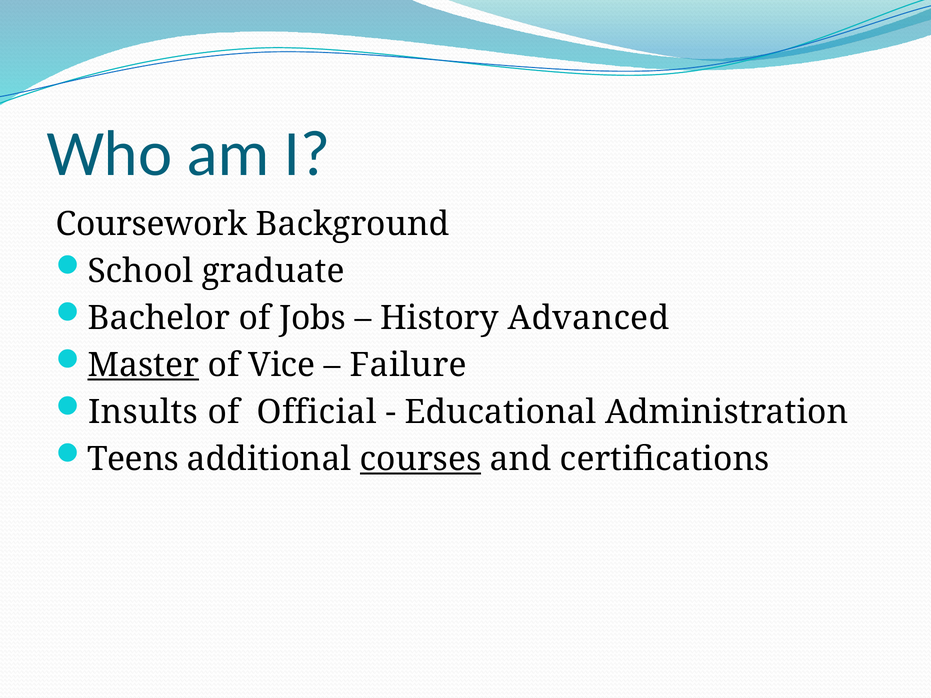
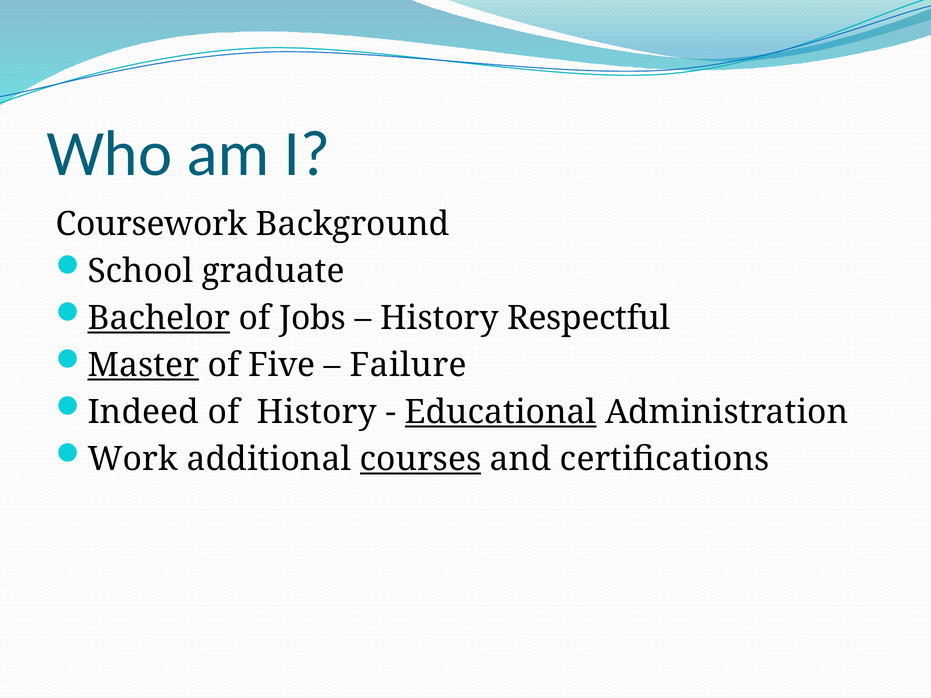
Bachelor underline: none -> present (159, 318)
Advanced: Advanced -> Respectful (589, 318)
Vice: Vice -> Five (282, 365)
Insults: Insults -> Indeed (143, 412)
of Official: Official -> History (317, 412)
Educational underline: none -> present (501, 412)
Teens: Teens -> Work (133, 459)
